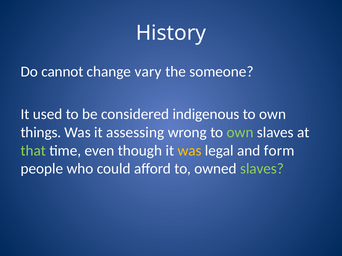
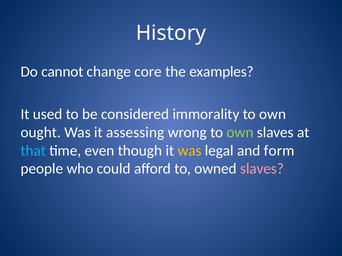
vary: vary -> core (148, 72)
someone: someone -> examples (222, 72)
indigenous: indigenous -> immorality (206, 114)
things: things -> ought (41, 133)
that colour: light green -> light blue (33, 151)
slaves colour: light green -> pink (262, 169)
